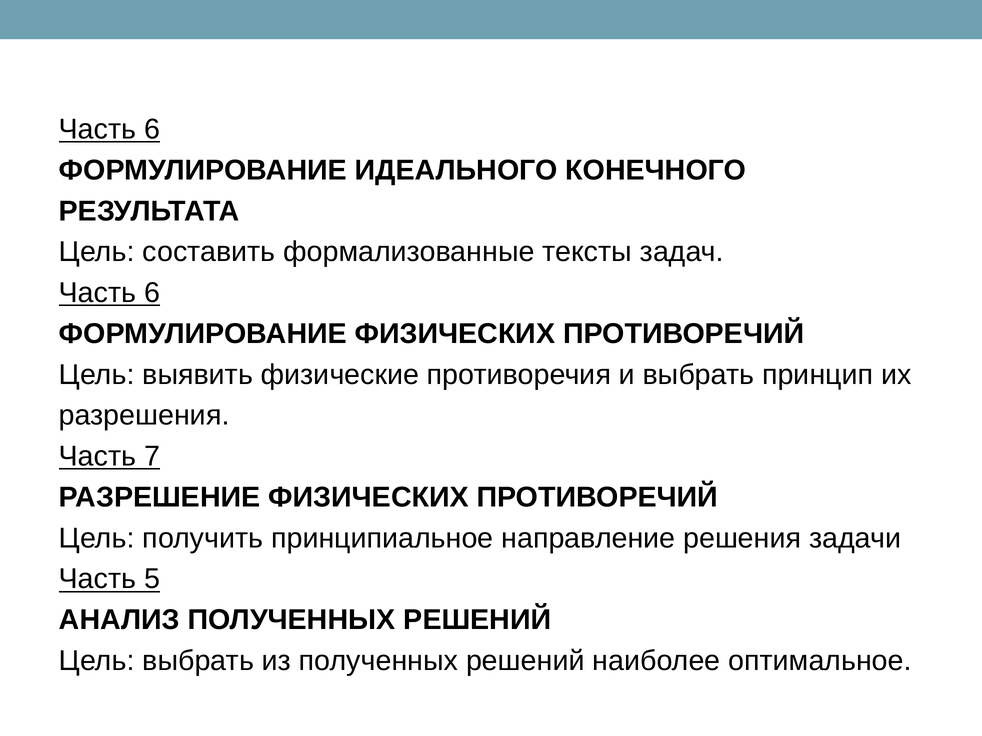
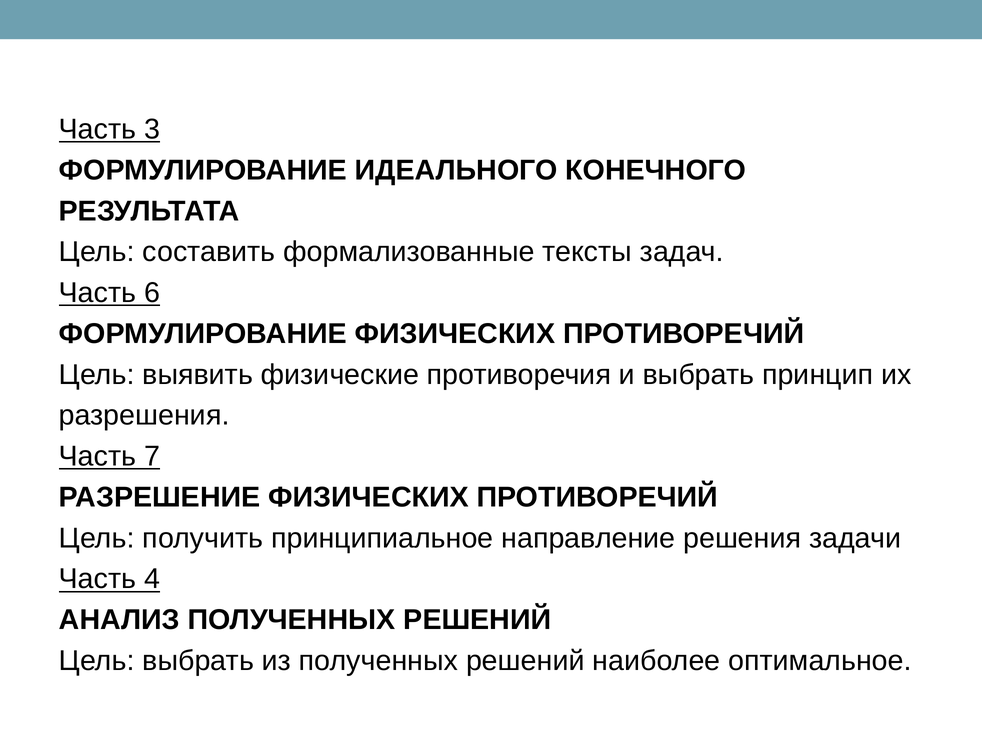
6: 6 -> 3 (152, 129)
5: 5 -> 4 (152, 579)
